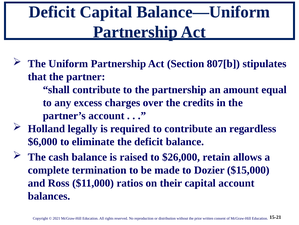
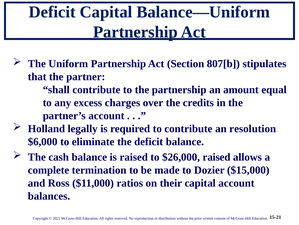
regardless: regardless -> resolution (253, 128)
$26,000 retain: retain -> raised (217, 157)
